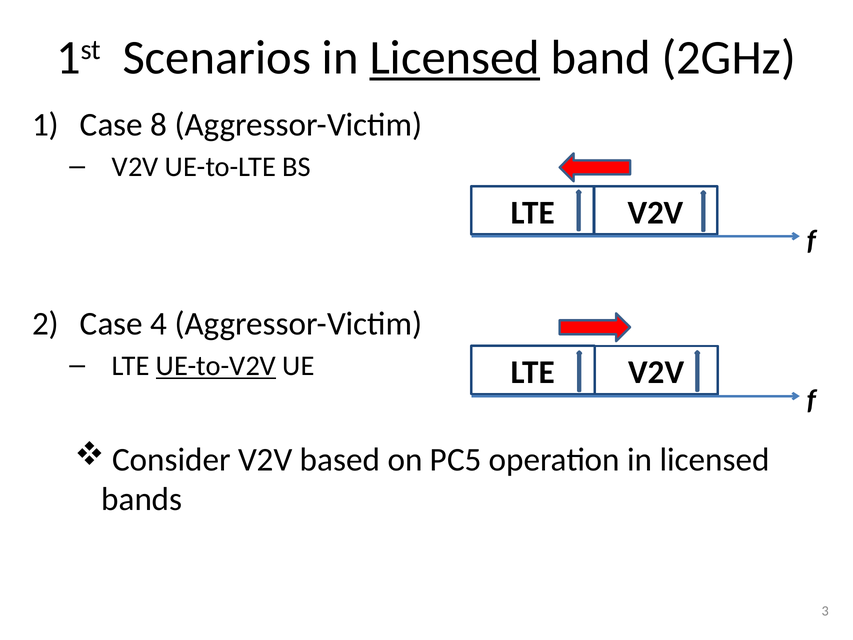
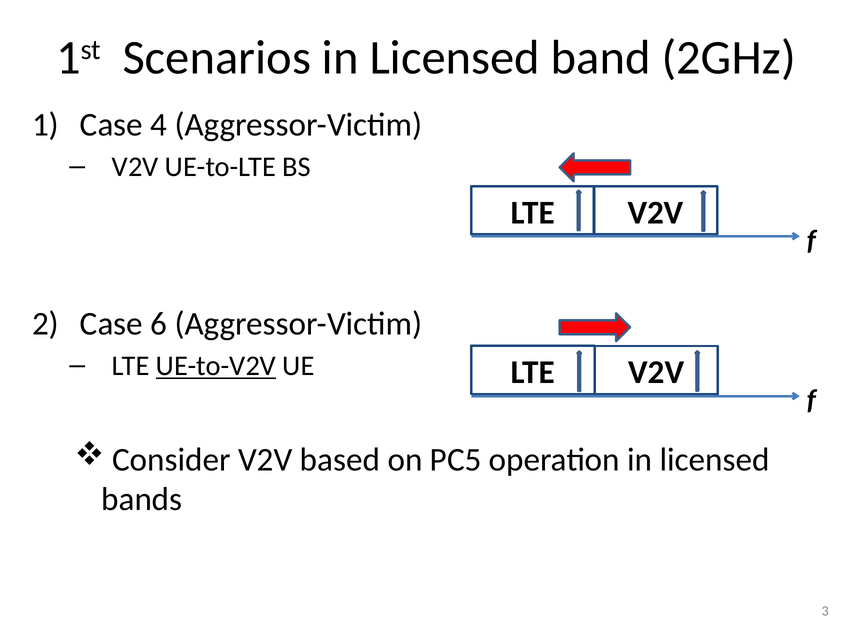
Licensed underline: present -> none (455, 58)
8: 8 -> 4 (159, 125)
4: 4 -> 6 (159, 324)
